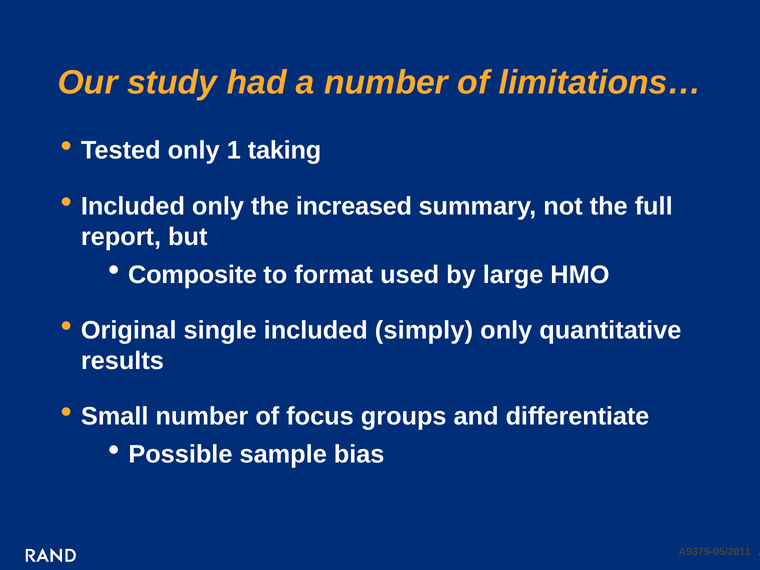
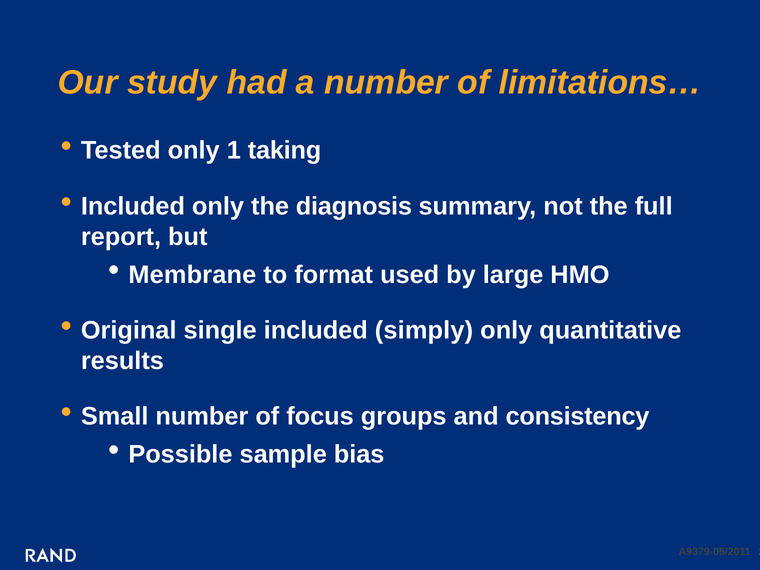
increased: increased -> diagnosis (354, 206)
Composite: Composite -> Membrane (192, 275)
differentiate: differentiate -> consistency (578, 417)
